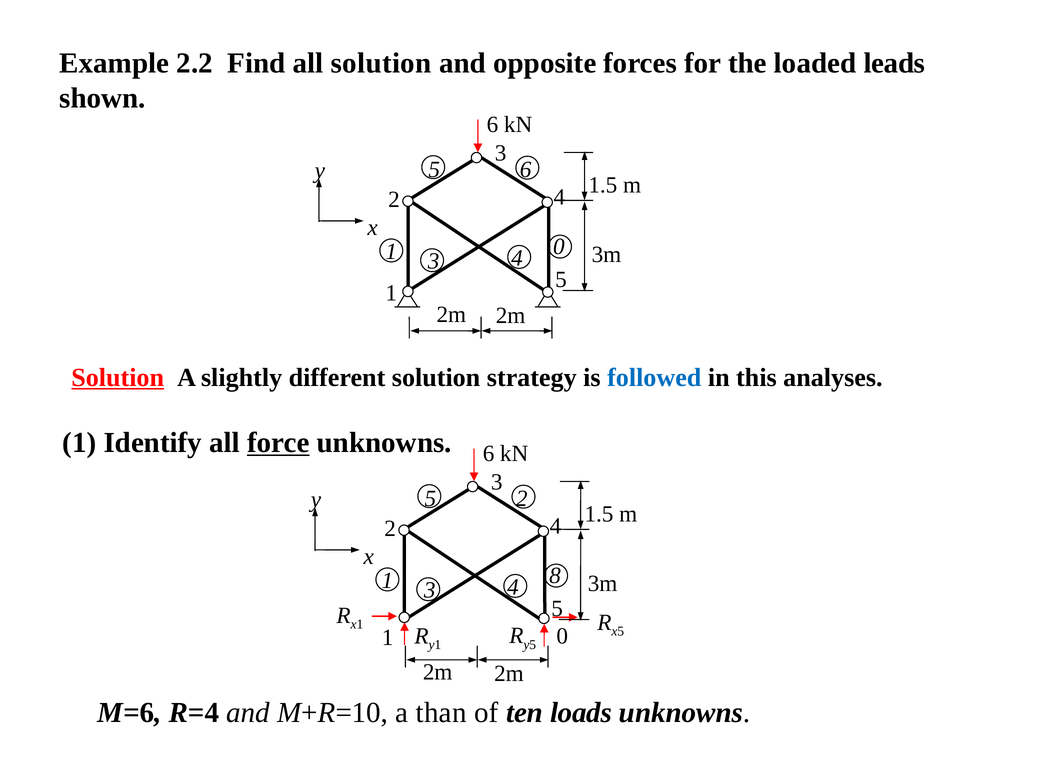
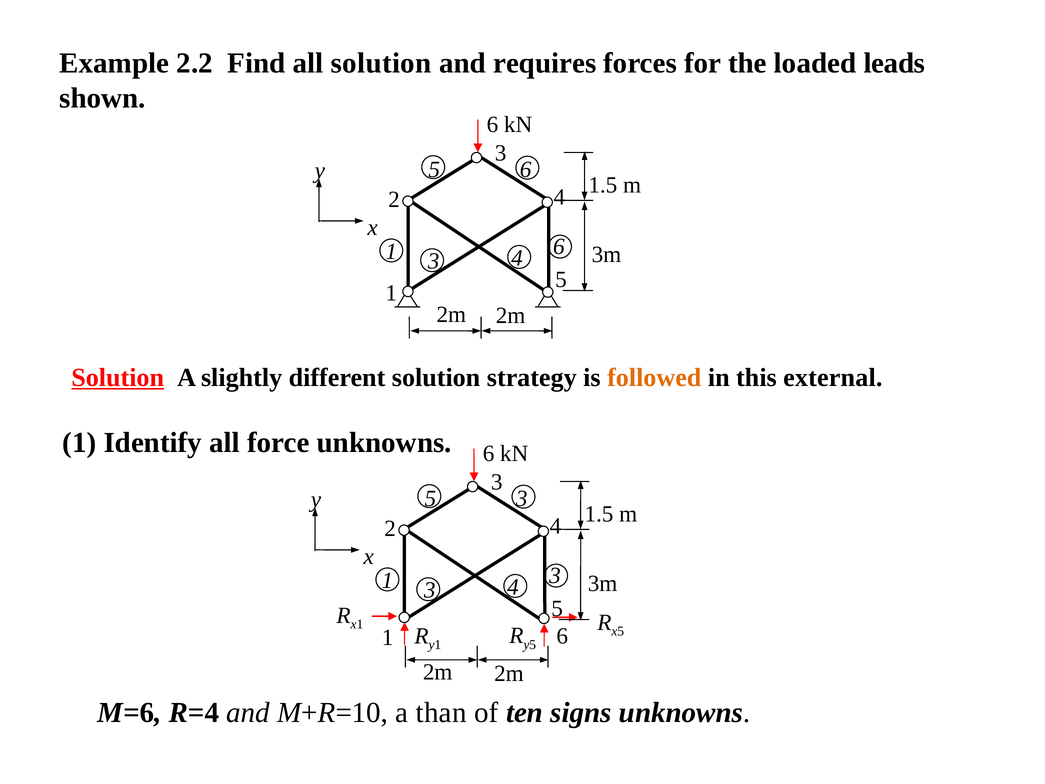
opposite: opposite -> requires (545, 63)
0: 0 -> 6 (559, 247)
followed colour: blue -> orange (654, 378)
analyses: analyses -> external (833, 378)
force underline: present -> none (278, 443)
5 2: 2 -> 3 (522, 498)
1 8: 8 -> 3 (555, 575)
0: 0 -> 6 (562, 636)
loads: loads -> signs (581, 713)
